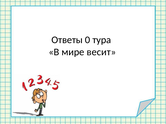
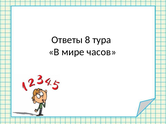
0: 0 -> 8 (88, 40)
весит: весит -> часов (101, 52)
